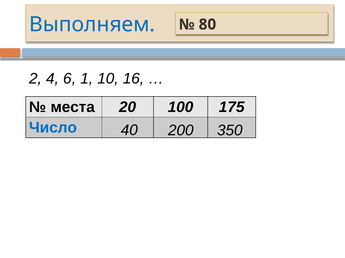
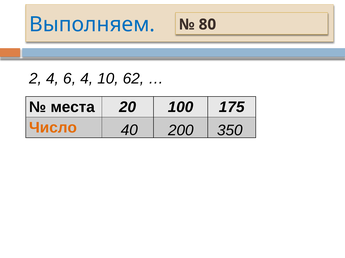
6 1: 1 -> 4 (87, 79)
16: 16 -> 62 (134, 79)
Число colour: blue -> orange (53, 128)
